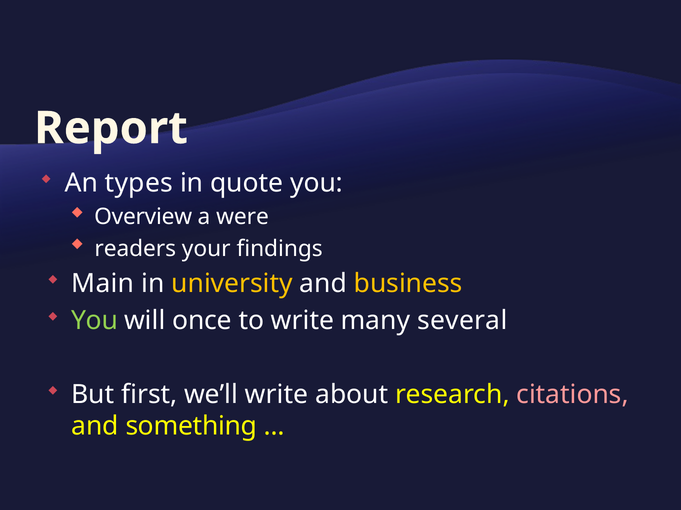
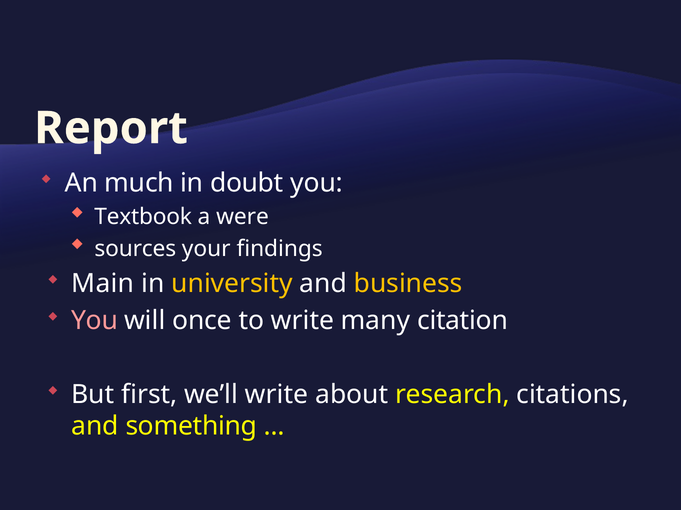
types: types -> much (139, 183)
quote: quote -> doubt (247, 183)
Overview: Overview -> Textbook (143, 217)
readers: readers -> sources (135, 249)
You colour: light green -> pink (94, 321)
several: several -> citation (463, 321)
citations colour: pink -> white (573, 395)
